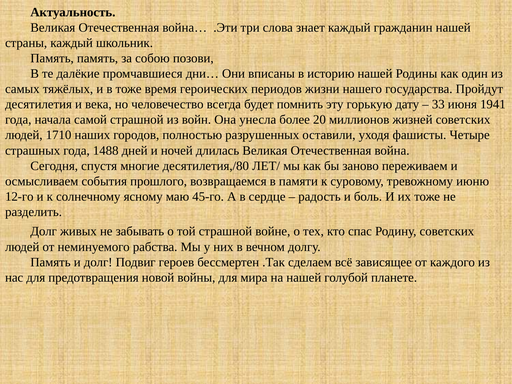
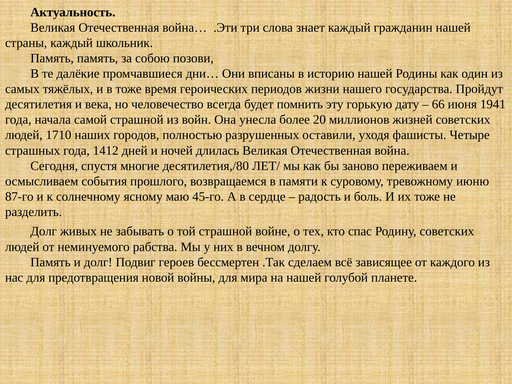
33: 33 -> 66 (438, 104)
1488: 1488 -> 1412 (106, 150)
12-го: 12-го -> 87-го (19, 197)
